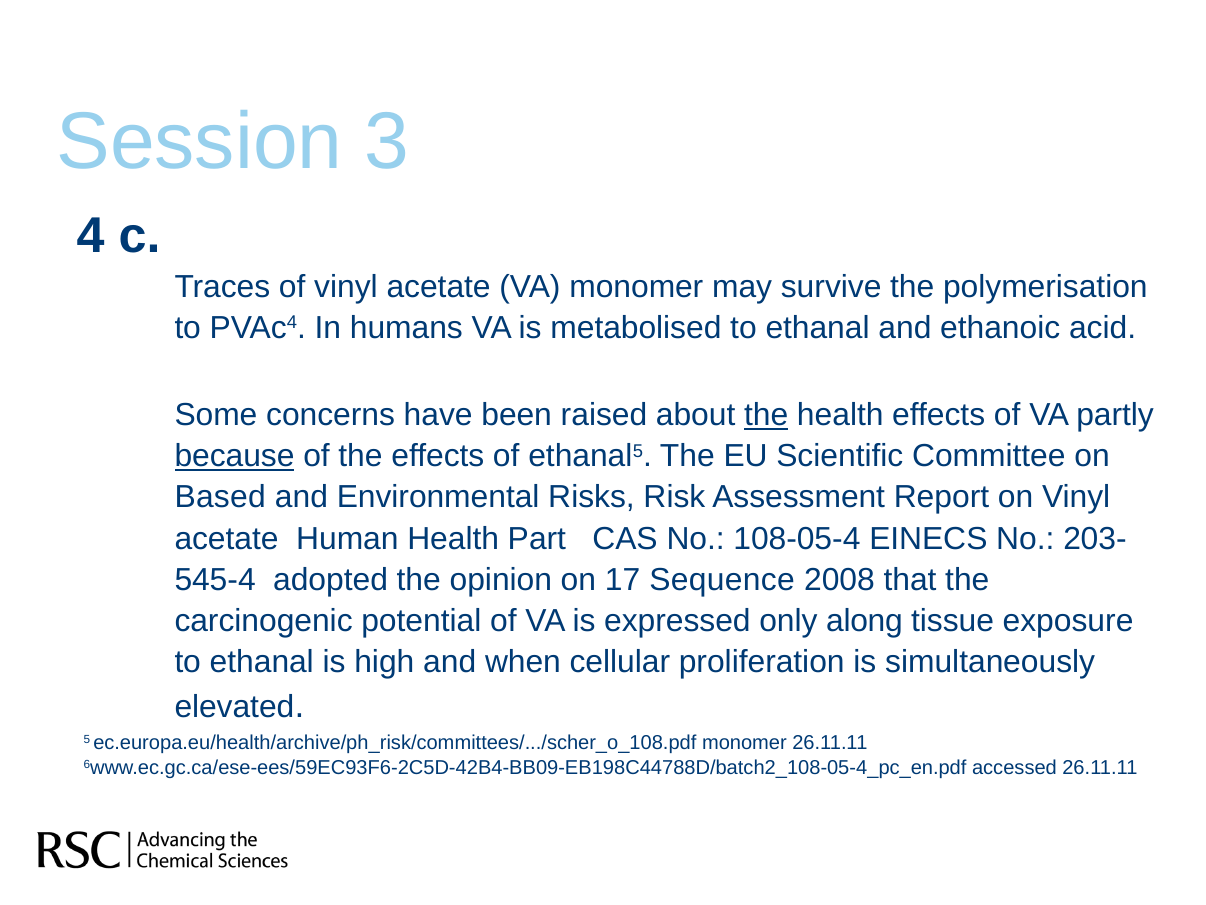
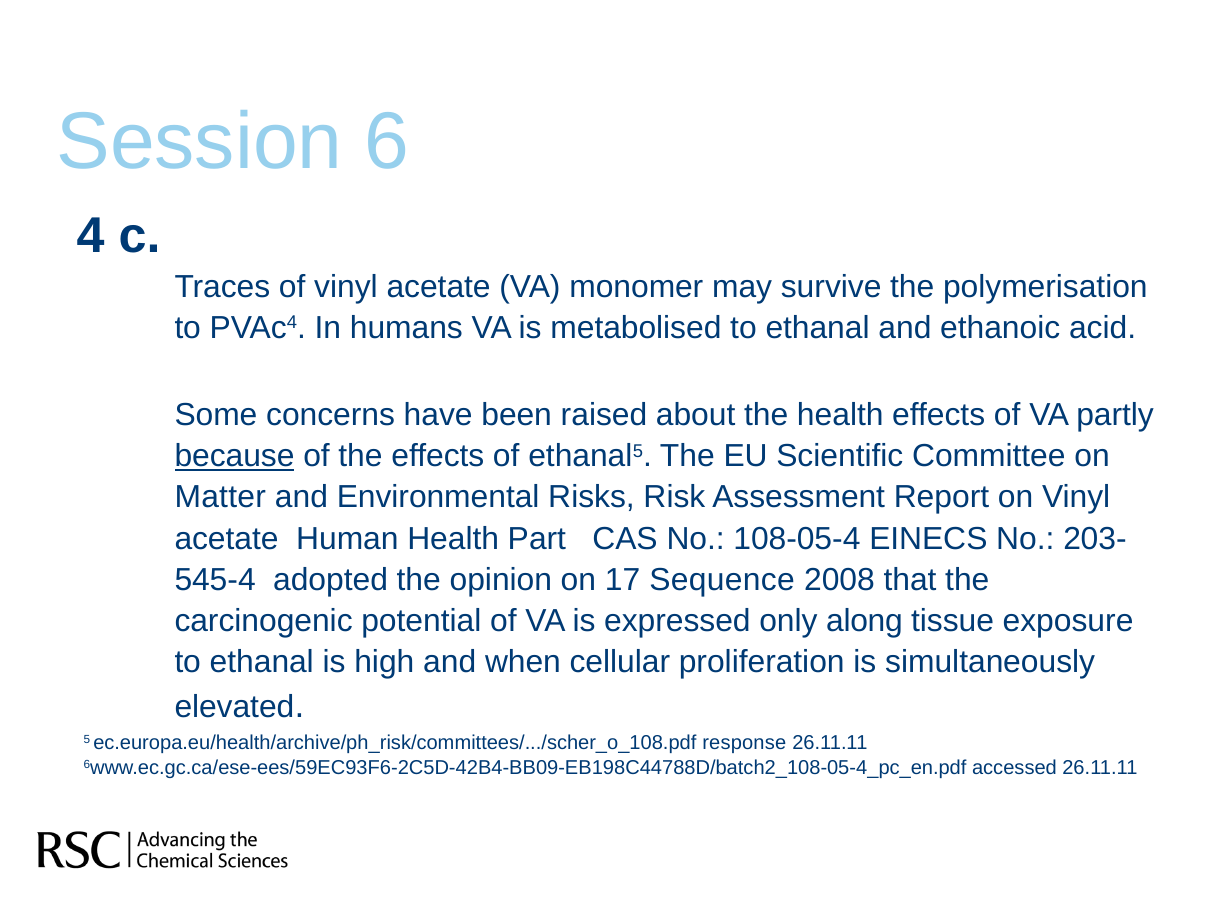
3: 3 -> 6 (387, 142)
the underline: present -> none (766, 415)
Based: Based -> Matter (220, 497)
ec.europa.eu/health/archive/ph_risk/committees/.../scher_o_108.pdf monomer: monomer -> response (744, 743)
